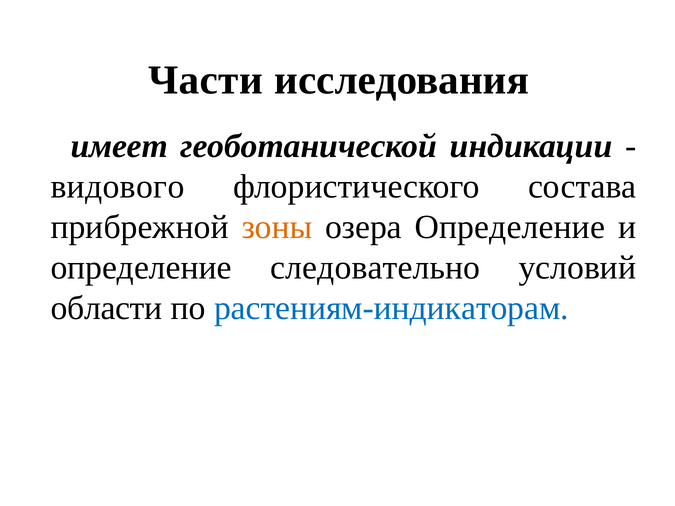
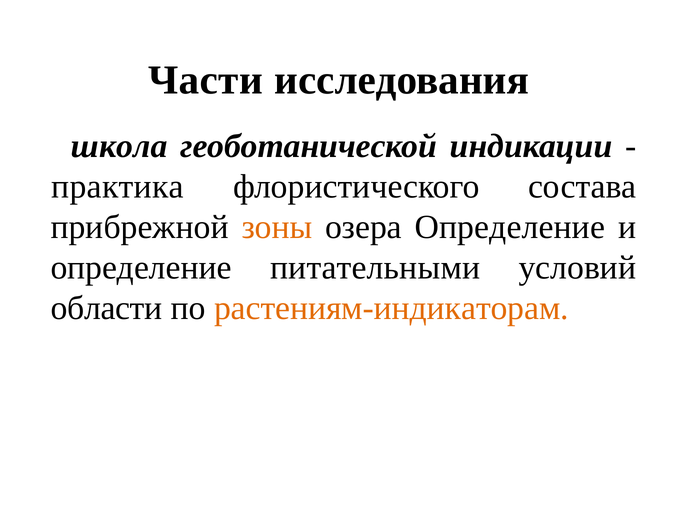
имеет: имеет -> школа (119, 146)
видового: видового -> практика (118, 187)
следовательно: следовательно -> питательными (375, 268)
растениям-индикаторам colour: blue -> orange (391, 308)
